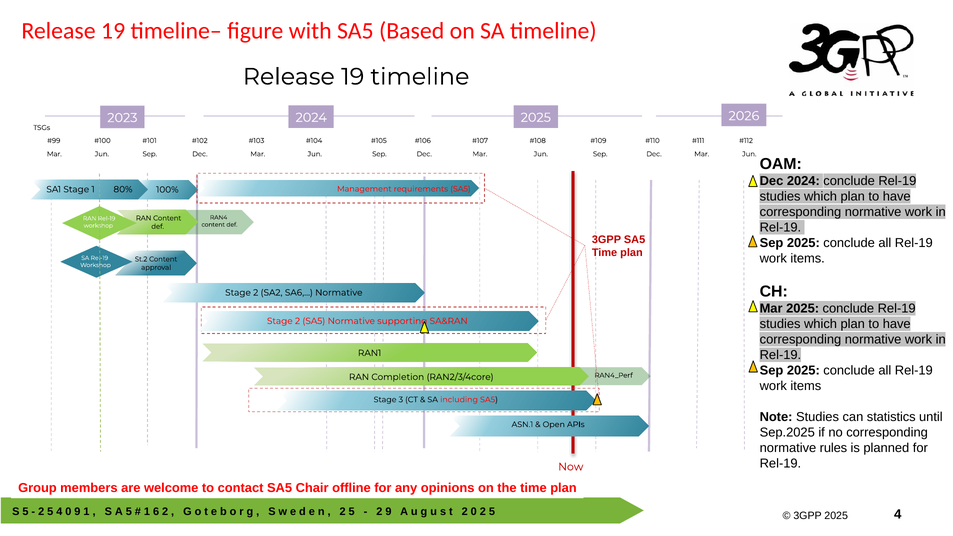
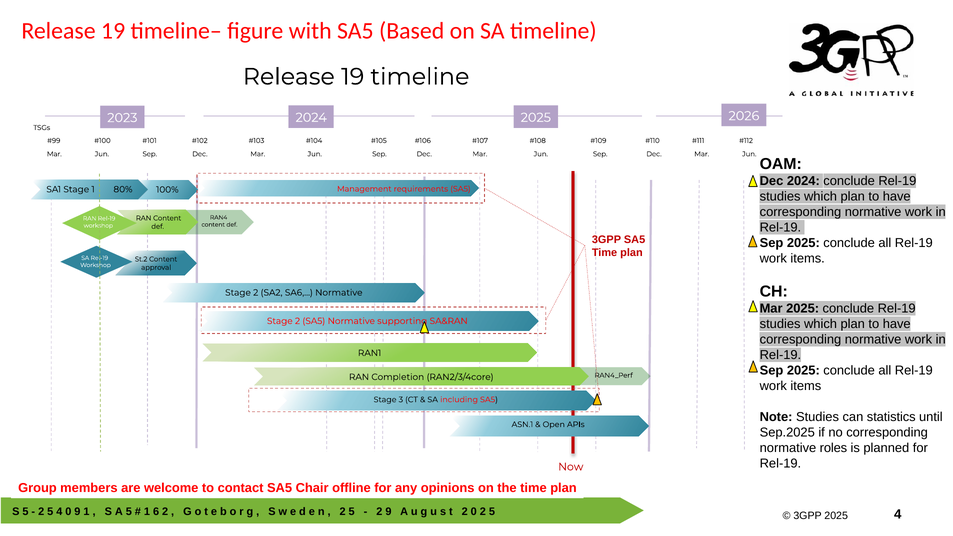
rules: rules -> roles (833, 448)
